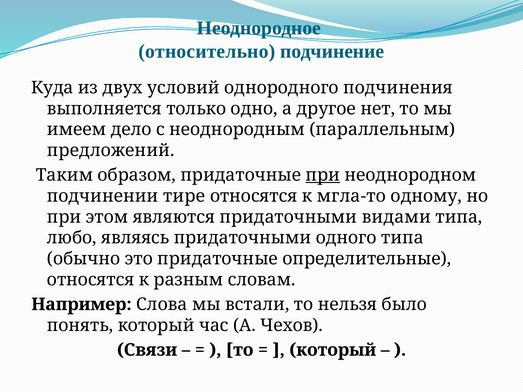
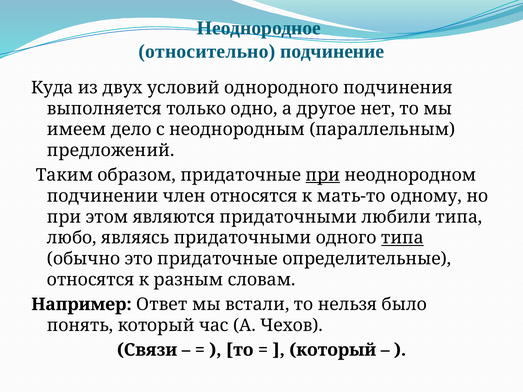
тире: тире -> член (184, 196)
мгла-то: мгла-то -> мать-то (351, 196)
видами: видами -> любили (396, 217)
типа underline: none -> present (402, 238)
Слова: Слова -> Ответ (162, 305)
